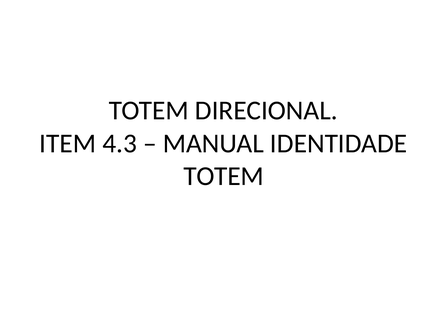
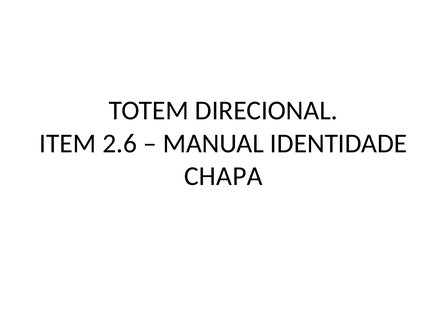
4.3: 4.3 -> 2.6 (120, 143)
TOTEM: TOTEM -> CHAPA (223, 176)
